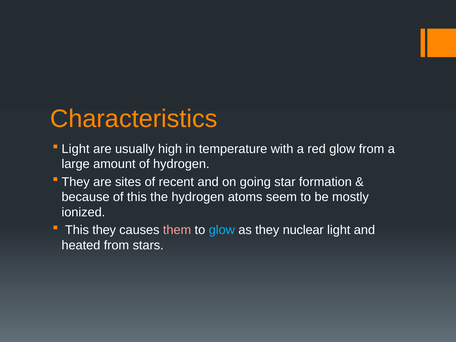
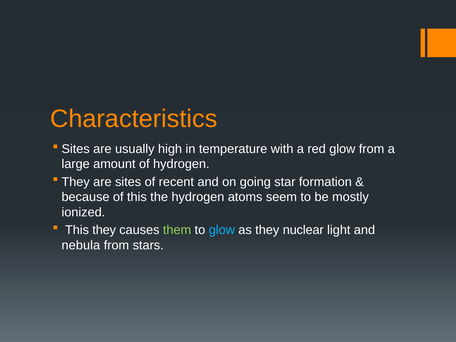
Light: Light -> Sites (76, 149)
them colour: pink -> light green (177, 230)
heated: heated -> nebula (81, 245)
